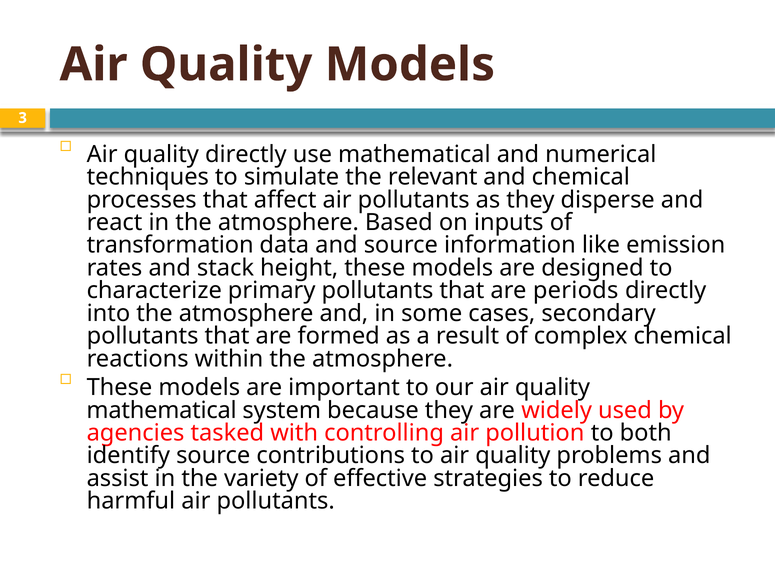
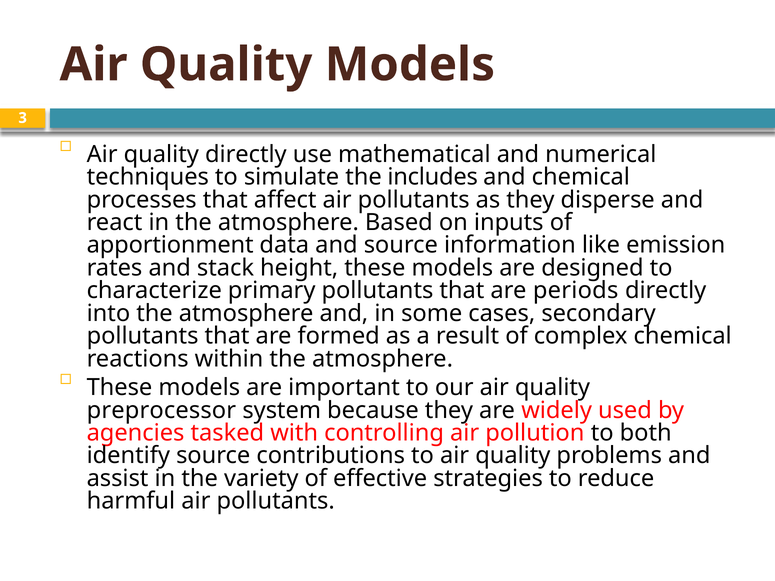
relevant: relevant -> includes (433, 177)
transformation: transformation -> apportionment (170, 245)
mathematical: mathematical -> preprocessor (161, 410)
